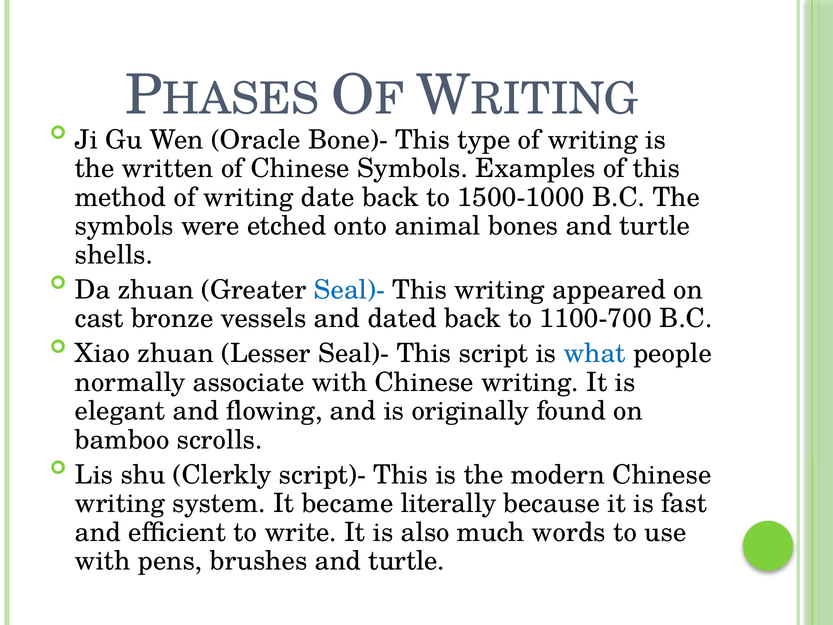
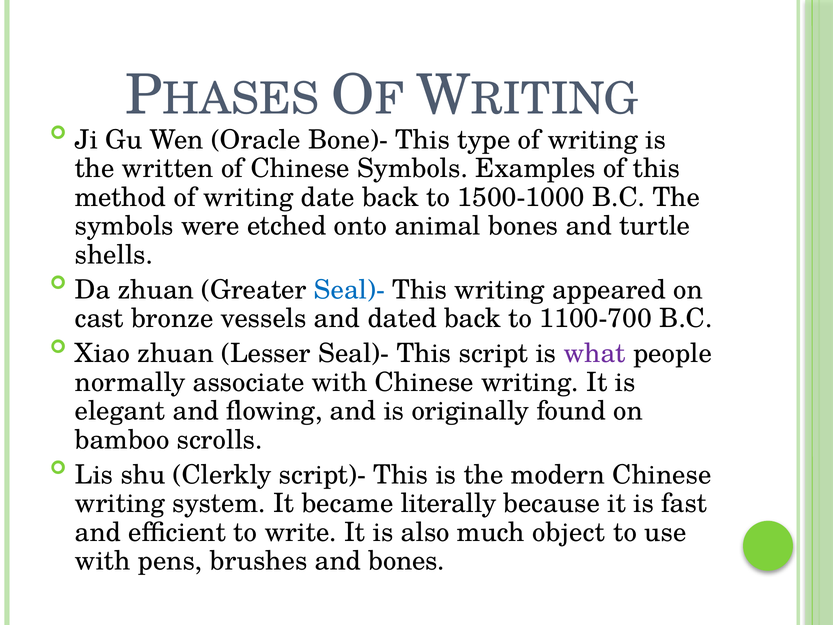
what colour: blue -> purple (595, 353)
words: words -> object (569, 532)
brushes and turtle: turtle -> bones (407, 561)
